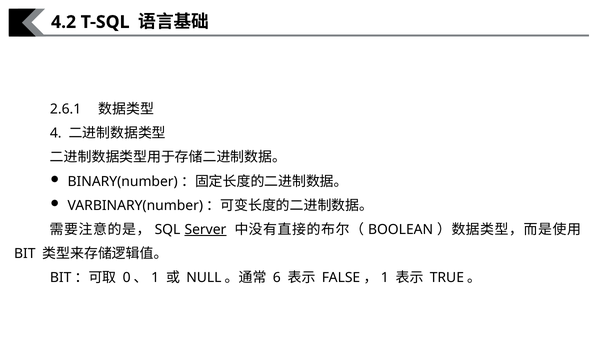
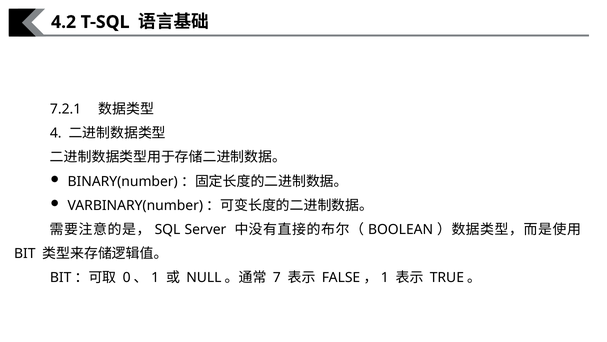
2.6.1: 2.6.1 -> 7.2.1 (66, 109)
Server underline: present -> none (205, 229)
6: 6 -> 7 (277, 277)
